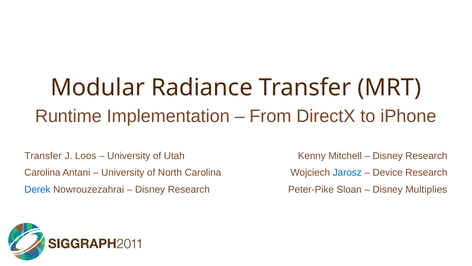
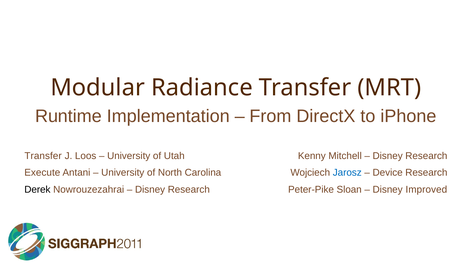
Carolina: Carolina -> Execute (42, 172)
Derek colour: blue -> black (37, 189)
Multiplies: Multiplies -> Improved (426, 189)
